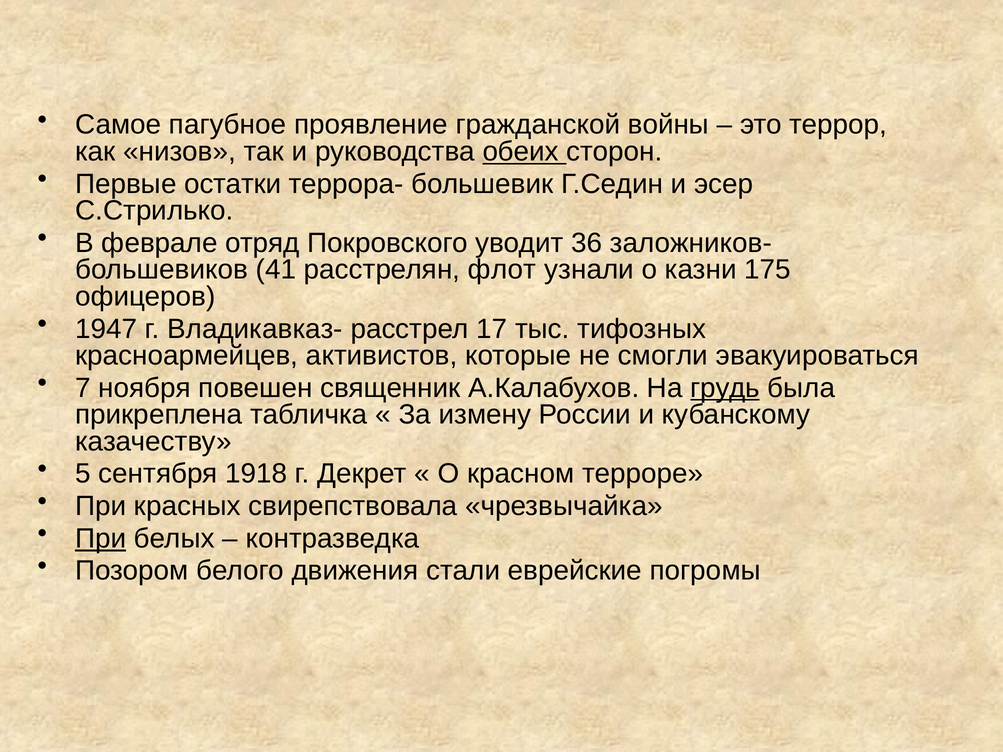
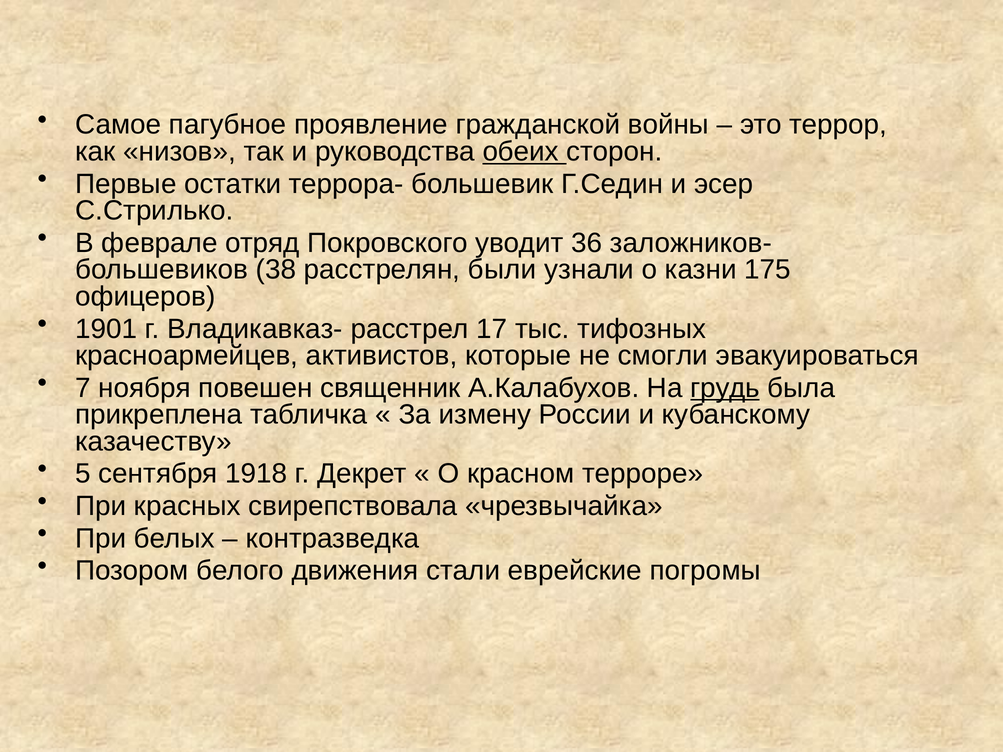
41: 41 -> 38 (276, 270)
флот: флот -> были (502, 270)
1947: 1947 -> 1901 (106, 329)
При underline: present -> none (101, 539)
